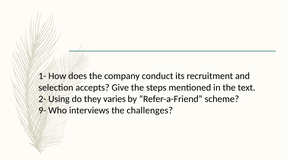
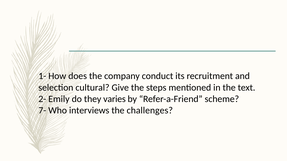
accepts: accepts -> cultural (92, 88)
Using: Using -> Emily (59, 99)
9-: 9- -> 7- (42, 111)
